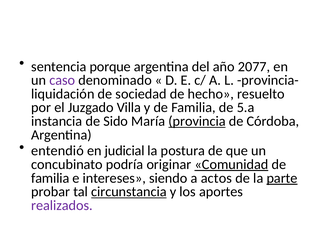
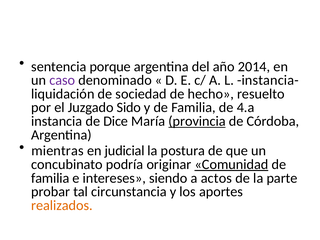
2077: 2077 -> 2014 (254, 67)
provincia-: provincia- -> instancia- (268, 80)
Villa: Villa -> Sido (129, 108)
5.a: 5.a -> 4.a (246, 108)
Sido: Sido -> Dice (116, 121)
entendió: entendió -> mientras (57, 151)
parte underline: present -> none (282, 178)
circunstancia underline: present -> none (129, 192)
realizados colour: purple -> orange (62, 205)
